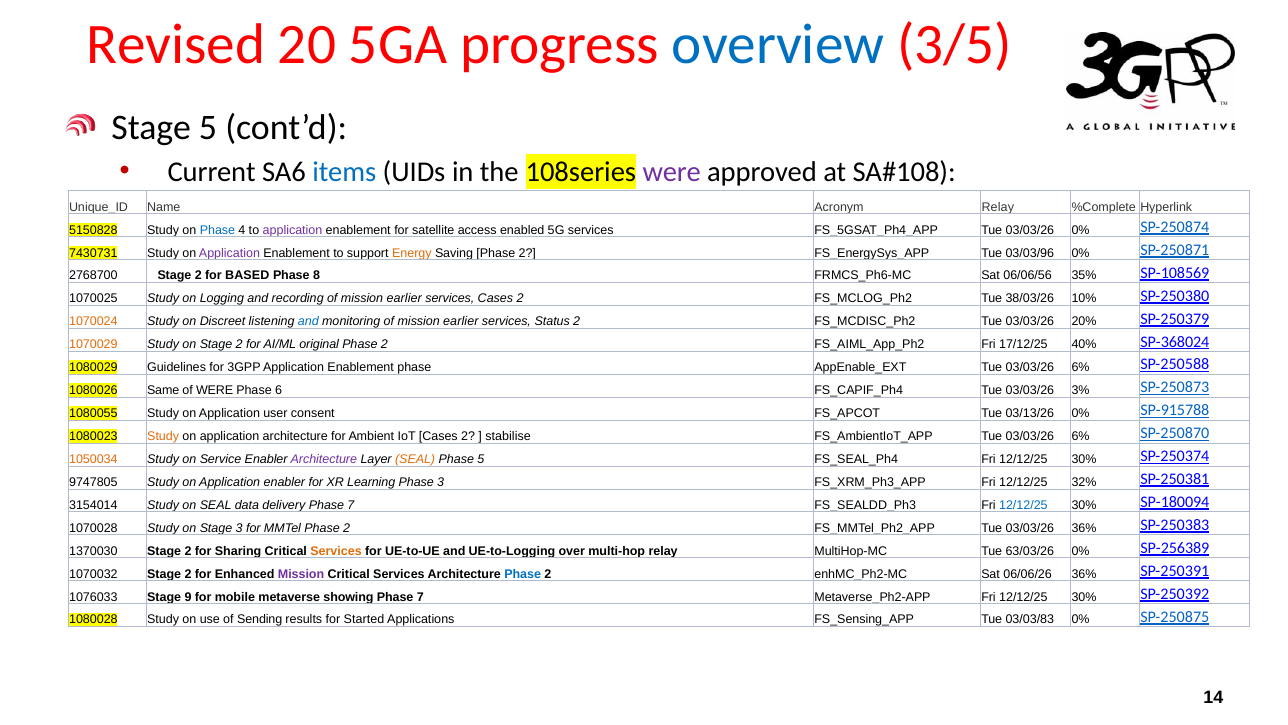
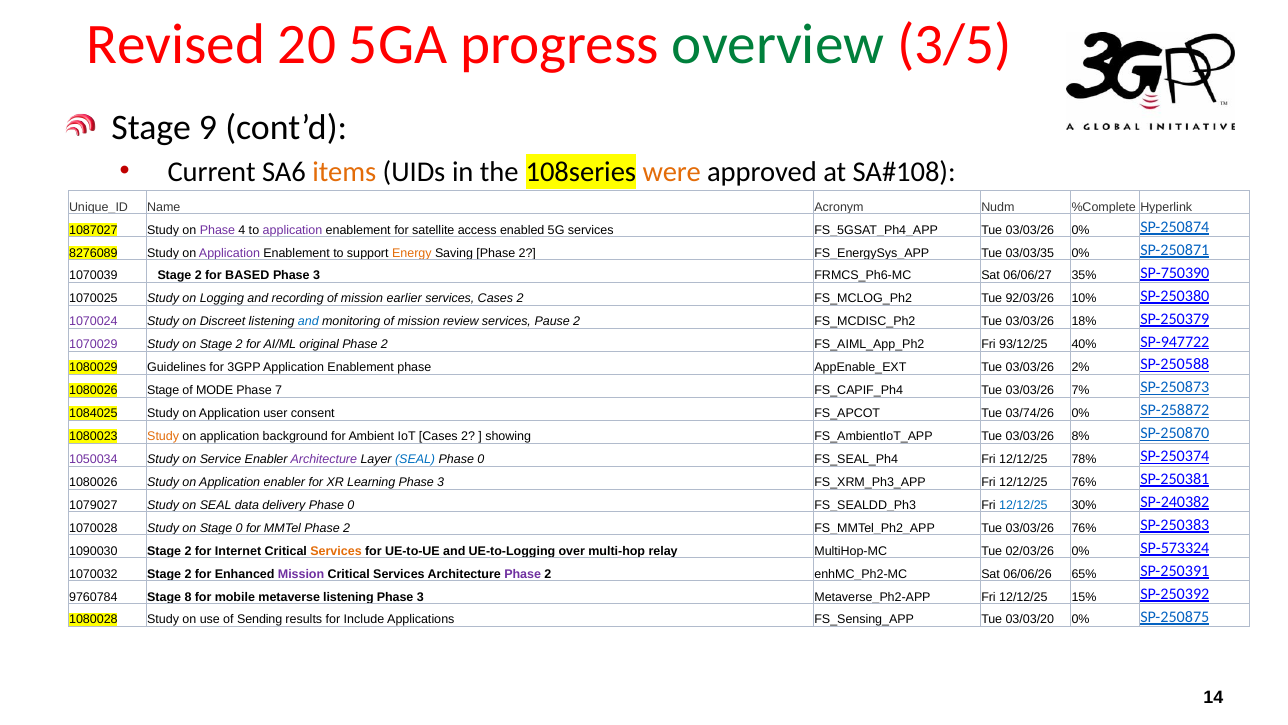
overview colour: blue -> green (778, 45)
Stage 5: 5 -> 9 (208, 128)
items colour: blue -> orange (344, 172)
were colour: purple -> orange (672, 172)
Acronym Relay: Relay -> Nudm (998, 207)
5150828: 5150828 -> 1087027 (93, 230)
Phase colour: blue -> purple (217, 230)
7430731: 7430731 -> 8276089 (93, 253)
03/03/96: 03/03/96 -> 03/03/35 (1030, 253)
2768700: 2768700 -> 1070039 (93, 276)
8: 8 -> 3 (317, 276)
06/06/56: 06/06/56 -> 06/06/27 (1028, 276)
SP-108569: SP-108569 -> SP-750390 (1175, 273)
38/03/26: 38/03/26 -> 92/03/26 (1030, 299)
1070024 colour: orange -> purple (93, 321)
monitoring of mission earlier: earlier -> review (461, 321)
Status: Status -> Pause (552, 321)
20%: 20% -> 18% (1084, 321)
1070029 colour: orange -> purple (93, 344)
17/12/25: 17/12/25 -> 93/12/25 (1023, 344)
SP-368024: SP-368024 -> SP-947722 (1175, 341)
6%: 6% -> 2% (1081, 367)
1080026 Same: Same -> Stage (163, 390)
of WERE: WERE -> MODE (215, 390)
6: 6 -> 7 (279, 390)
3%: 3% -> 7% (1081, 390)
1080055: 1080055 -> 1084025 (93, 413)
03/13/26: 03/13/26 -> 03/74/26 (1030, 413)
SP-915788: SP-915788 -> SP-258872 (1175, 410)
application architecture: architecture -> background (295, 436)
stabilise: stabilise -> showing (508, 436)
6%: 6% -> 8% (1081, 436)
1050034 colour: orange -> purple (93, 459)
SEAL colour: orange -> blue (415, 459)
5: 5 -> 0 (481, 459)
30%: 30% -> 78% (1084, 459)
9747805: 9747805 -> 1080026 (93, 482)
12/12/25 32%: 32% -> 76% (1084, 482)
3154014: 3154014 -> 1079027 (93, 505)
delivery Phase 7: 7 -> 0 (351, 505)
SP-180094: SP-180094 -> SP-240382 (1175, 502)
Stage 3: 3 -> 0 (239, 528)
03/03/26 36%: 36% -> 76% (1084, 528)
1370030: 1370030 -> 1090030 (93, 551)
Sharing: Sharing -> Internet (238, 551)
63/03/26: 63/03/26 -> 02/03/26 (1030, 551)
SP-256389: SP-256389 -> SP-573324 (1175, 548)
Phase colour: blue -> purple (523, 574)
06/06/26 36%: 36% -> 65% (1084, 574)
1076033: 1076033 -> 9760784 (93, 597)
9: 9 -> 8 (188, 597)
metaverse showing: showing -> listening (348, 597)
7: 7 -> 3 (420, 597)
30%: 30% -> 15% (1084, 597)
Started: Started -> Include (364, 619)
03/03/83: 03/03/83 -> 03/03/20 (1030, 619)
